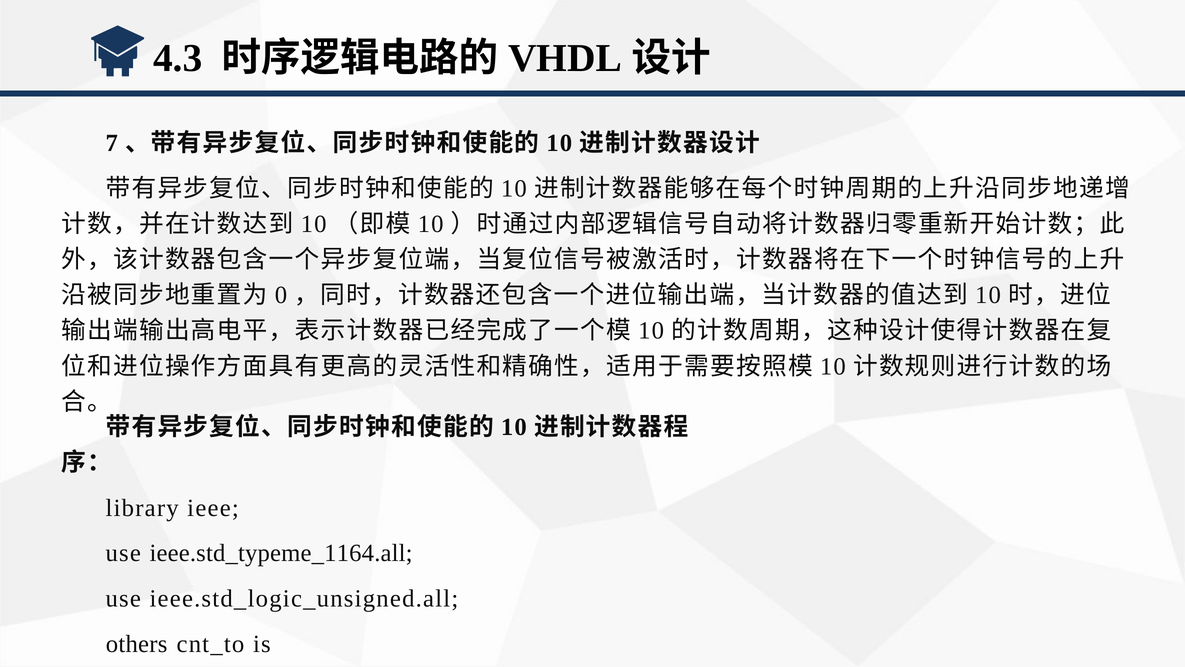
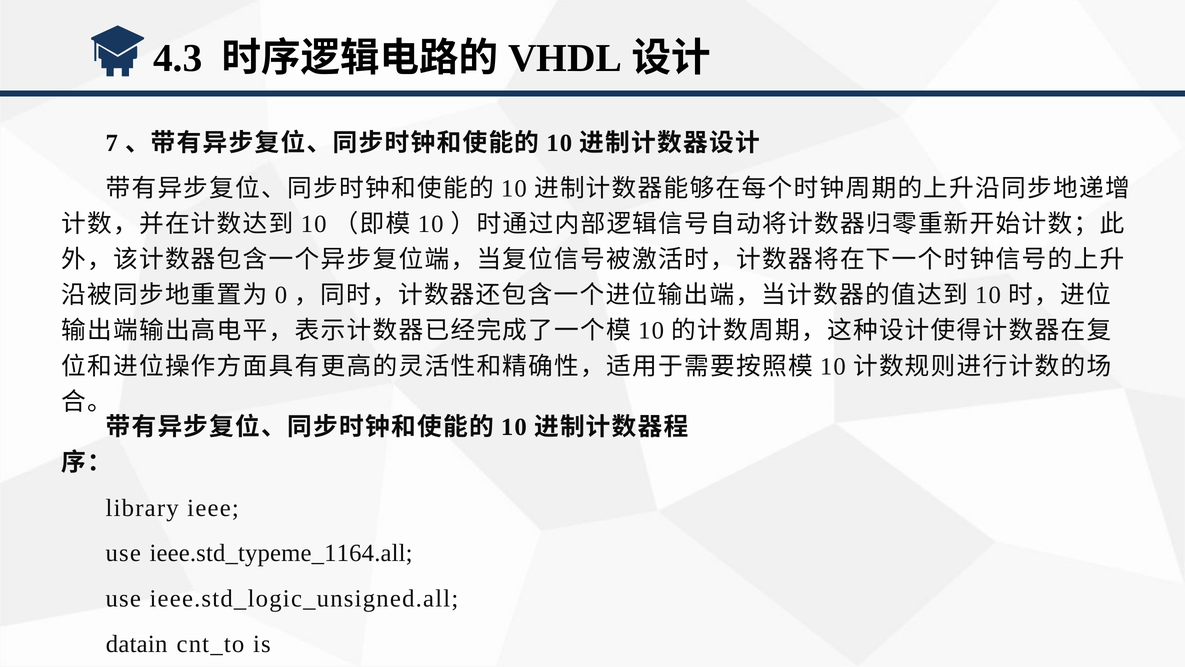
others: others -> datain (137, 644)
